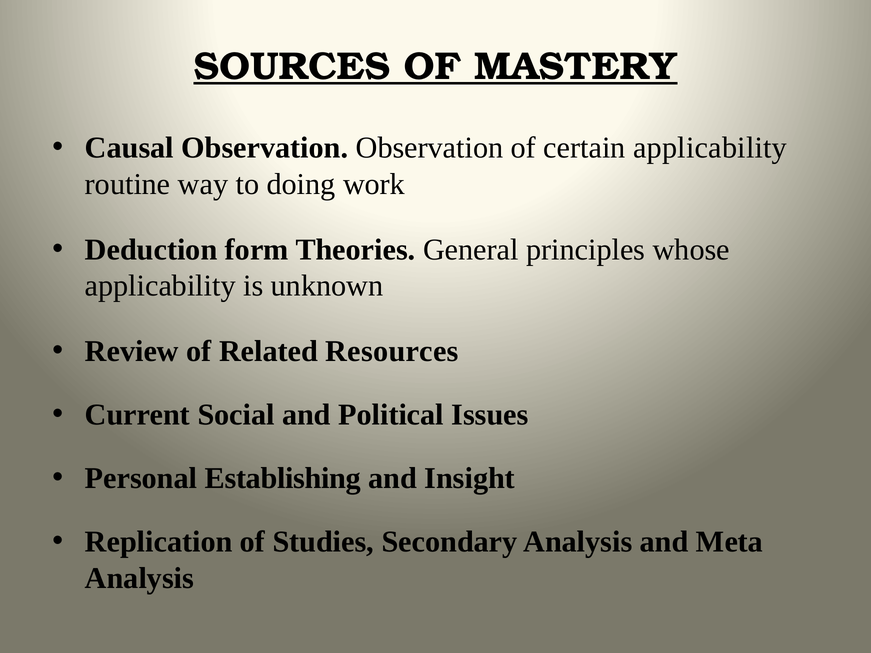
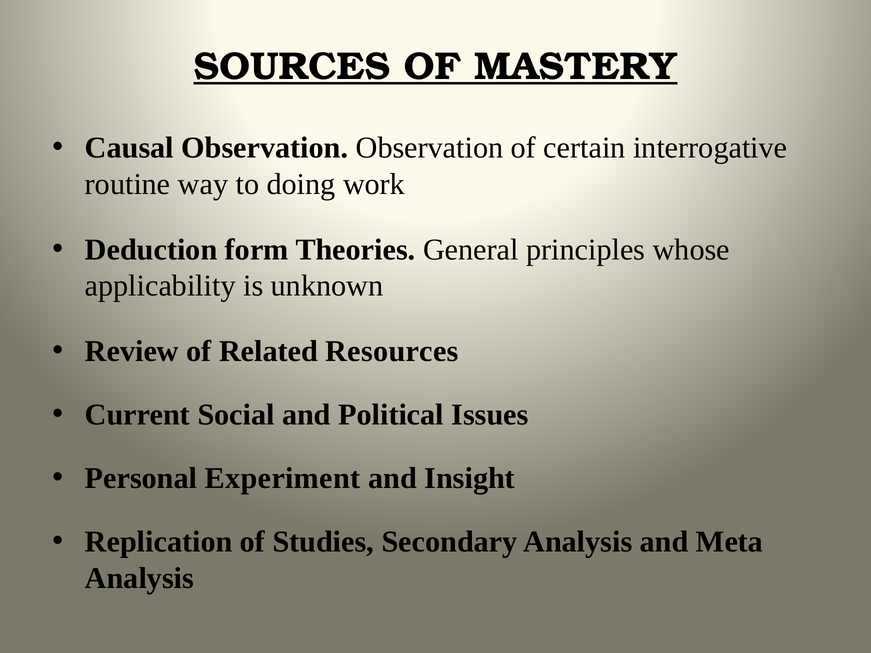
certain applicability: applicability -> interrogative (710, 148)
Establishing: Establishing -> Experiment (283, 479)
